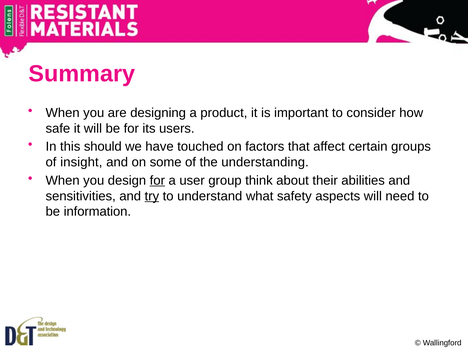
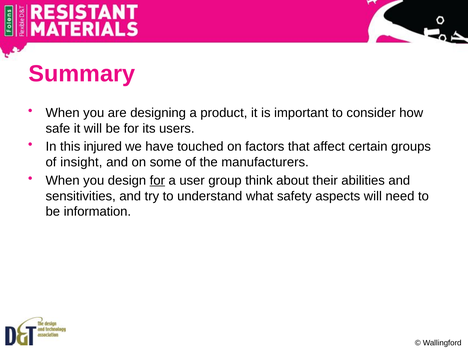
should: should -> injured (103, 147)
understanding: understanding -> manufacturers (265, 162)
try underline: present -> none (152, 196)
